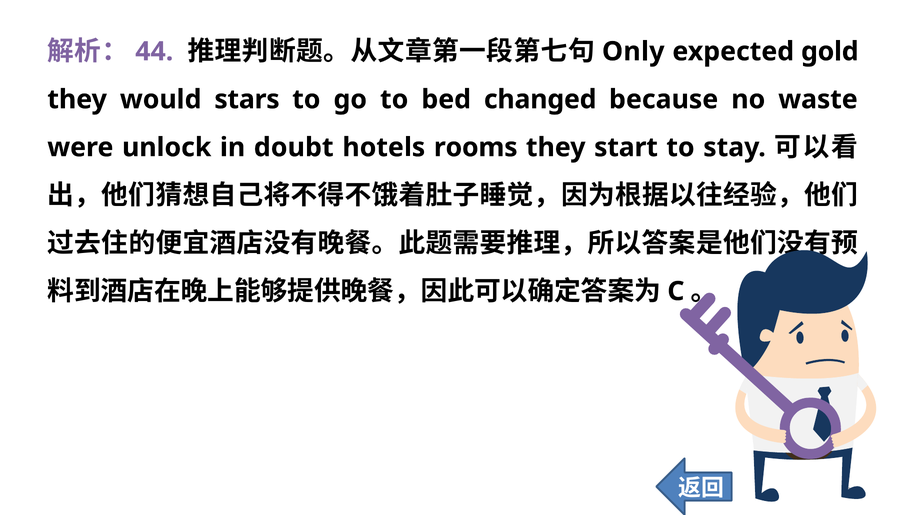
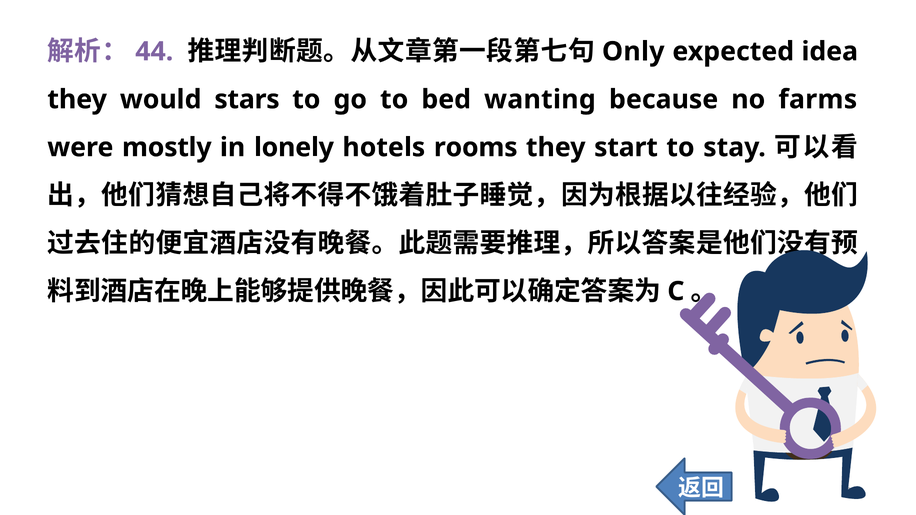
gold: gold -> idea (830, 52)
changed: changed -> wanting (540, 100)
waste: waste -> farms (818, 100)
unlock: unlock -> mostly (167, 147)
doubt: doubt -> lonely (294, 147)
